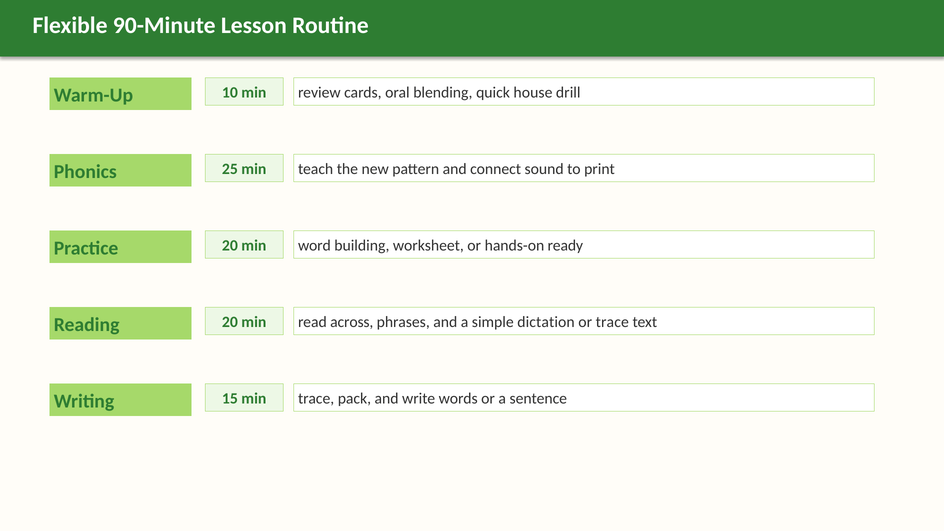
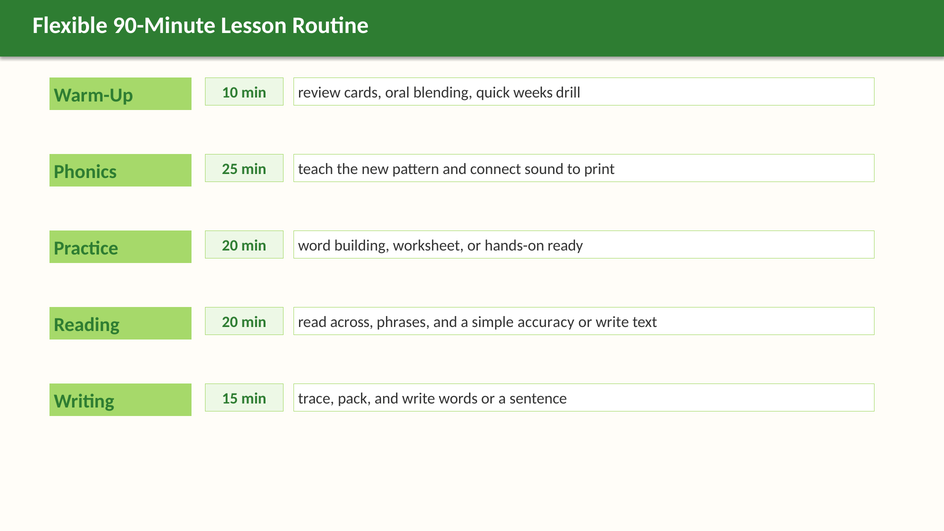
house: house -> weeks (533, 93)
dictation: dictation -> accuracy (546, 322)
or trace: trace -> write (612, 322)
